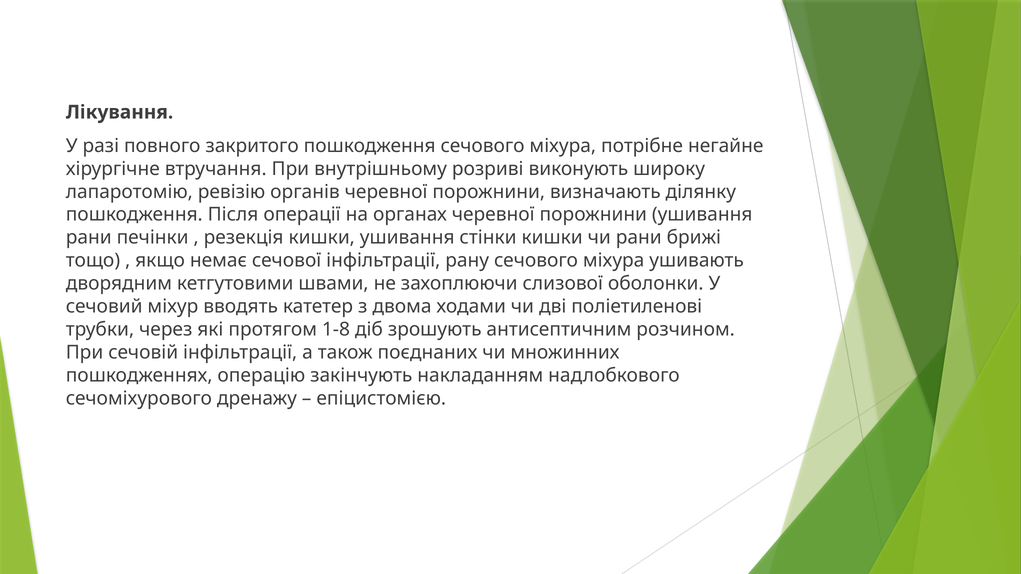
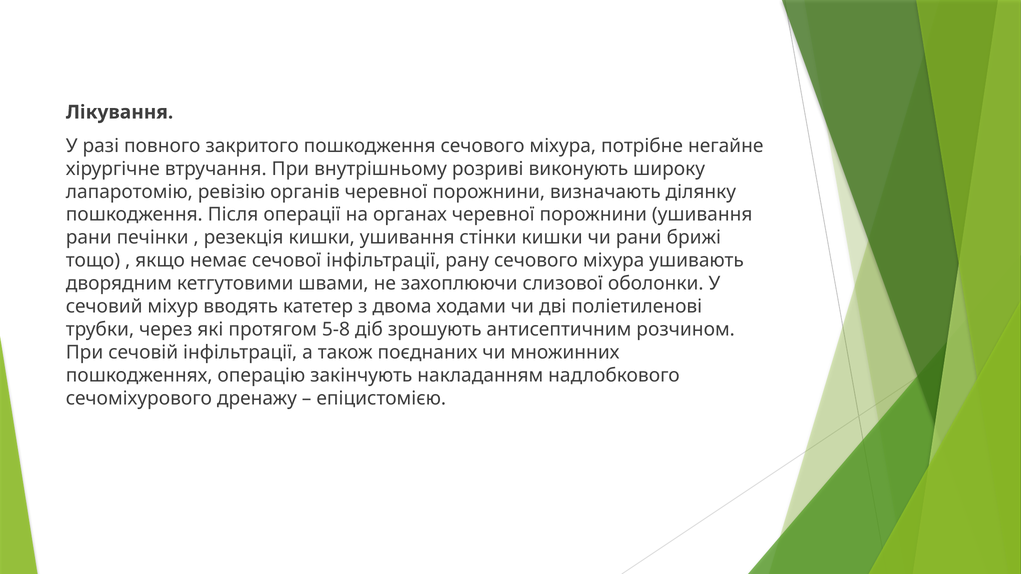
1-8: 1-8 -> 5-8 (336, 330)
